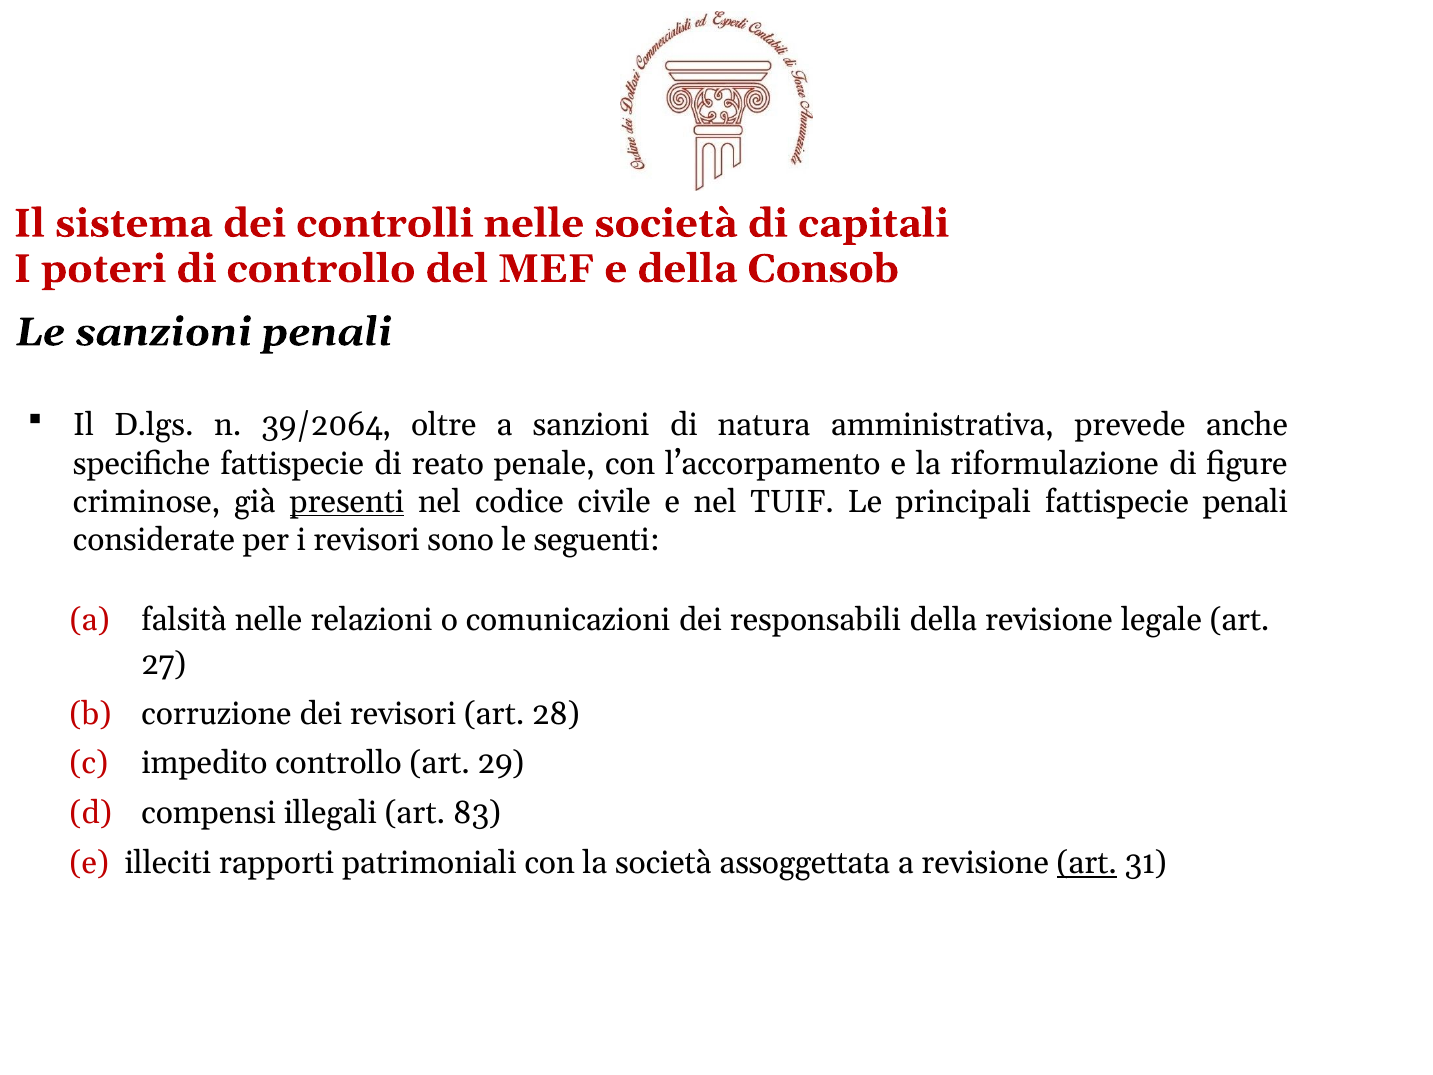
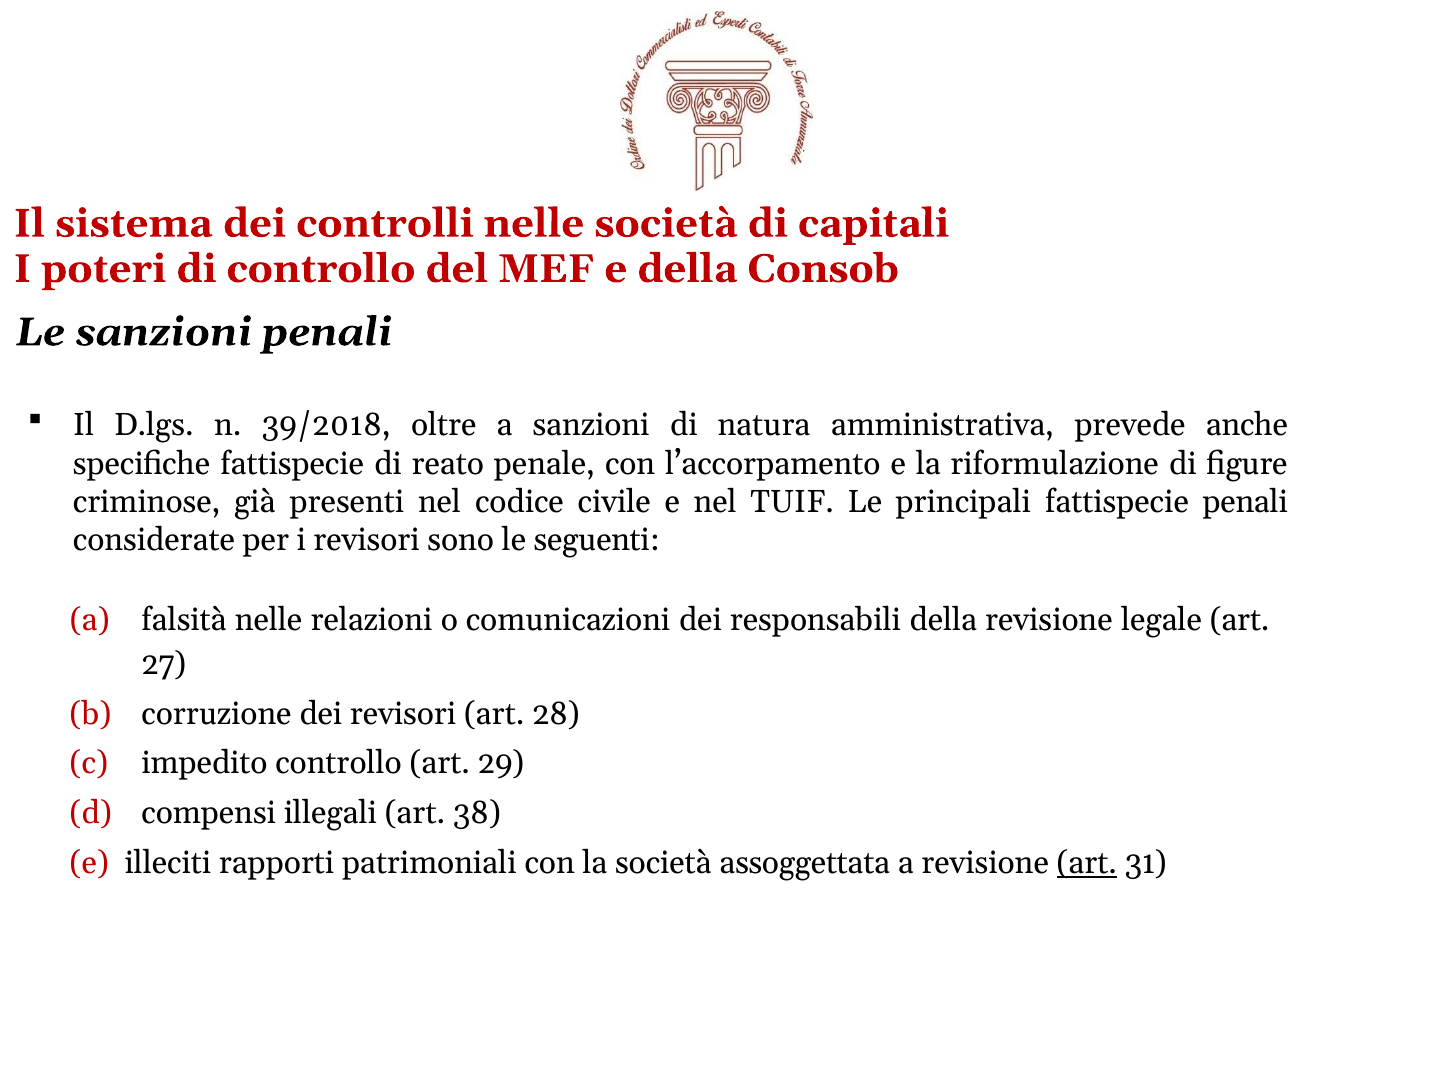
39/2064: 39/2064 -> 39/2018 (326, 425)
presenti underline: present -> none (347, 502)
83: 83 -> 38 (477, 813)
